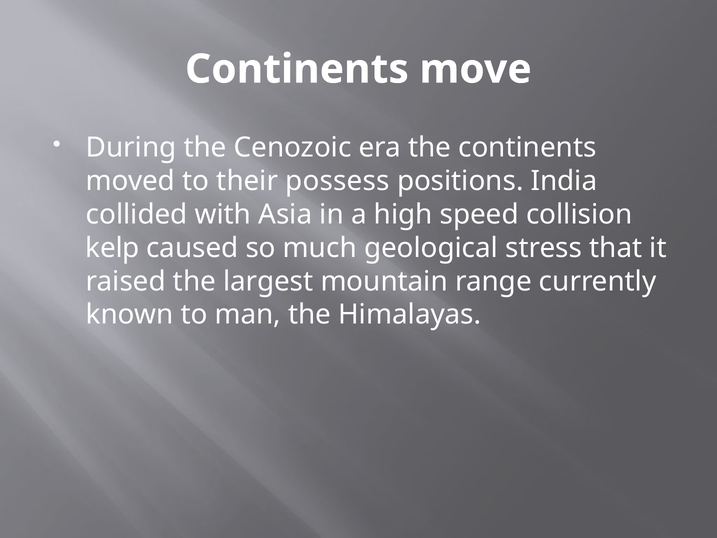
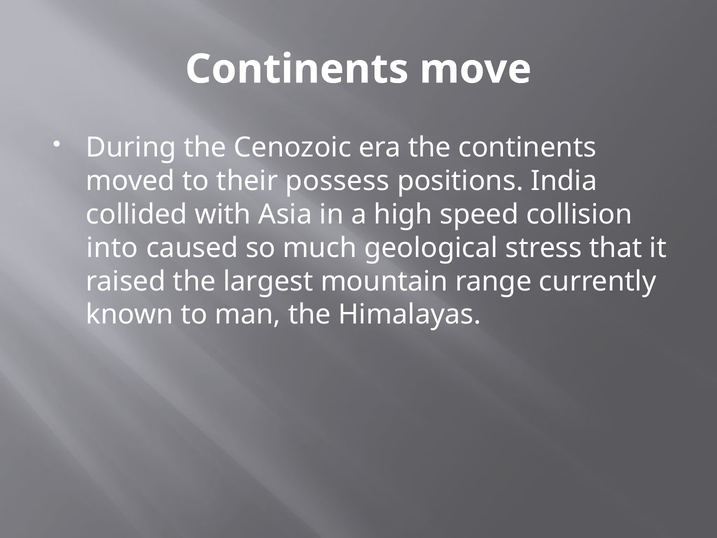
kelp: kelp -> into (112, 248)
